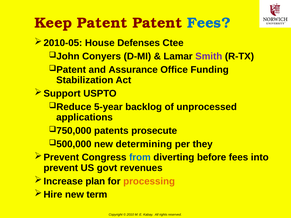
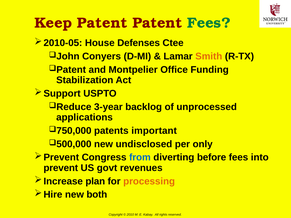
Fees colour: blue -> green (209, 23)
Smith colour: purple -> orange (209, 56)
Assurance: Assurance -> Montpelier (133, 70)
5-year: 5-year -> 3-year (108, 107)
prosecute: prosecute -> important (154, 131)
determining: determining -> undisclosed (144, 144)
they: they -> only (203, 144)
term: term -> both (97, 195)
